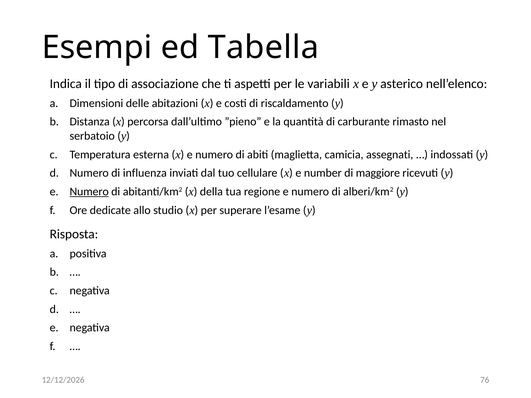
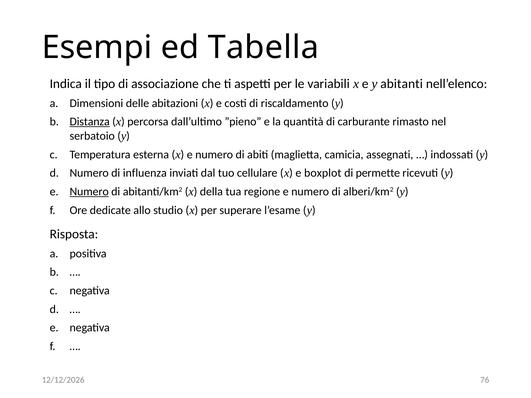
asterico: asterico -> abitanti (402, 84)
Distanza underline: none -> present (90, 122)
number: number -> boxplot (323, 173)
maggiore: maggiore -> permette (378, 173)
